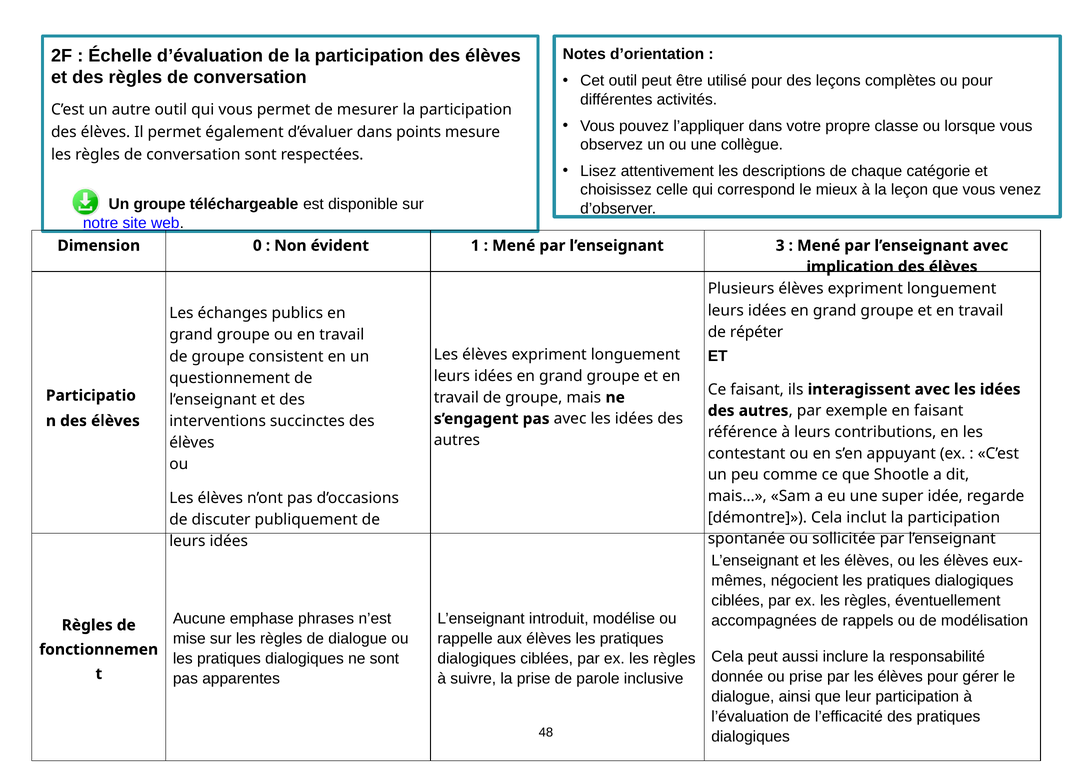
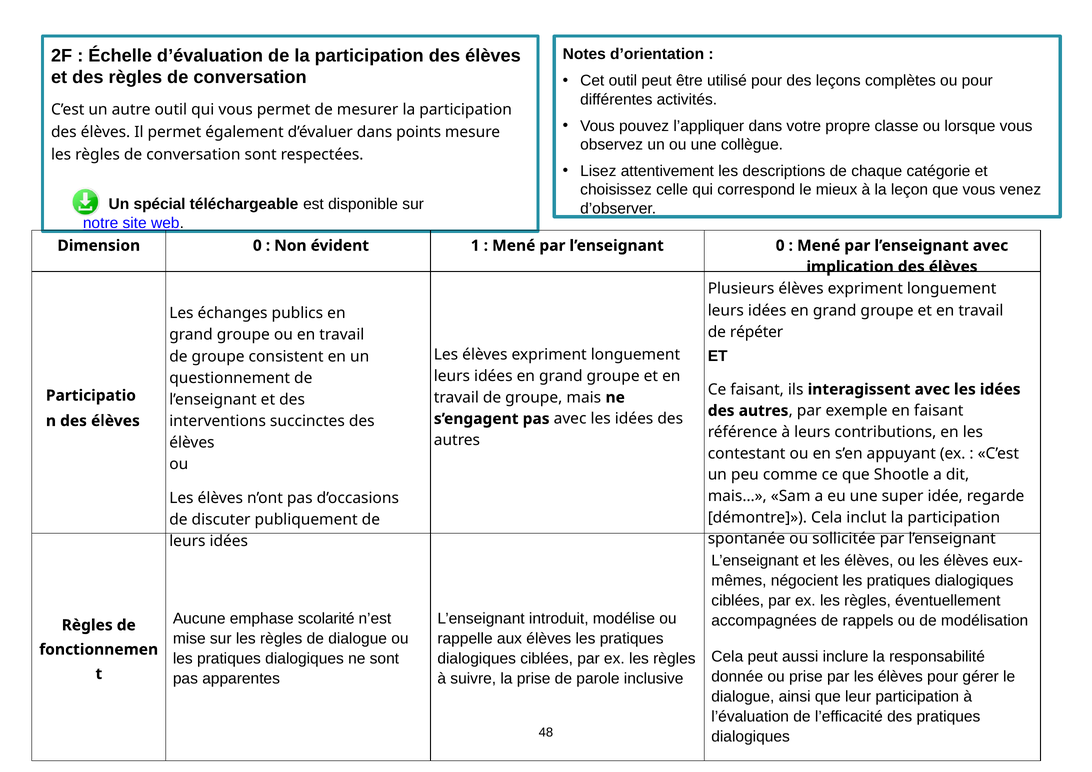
Un groupe: groupe -> spécial (160, 204)
l’enseignant 3: 3 -> 0 (780, 246)
phrases: phrases -> scolarité (326, 619)
